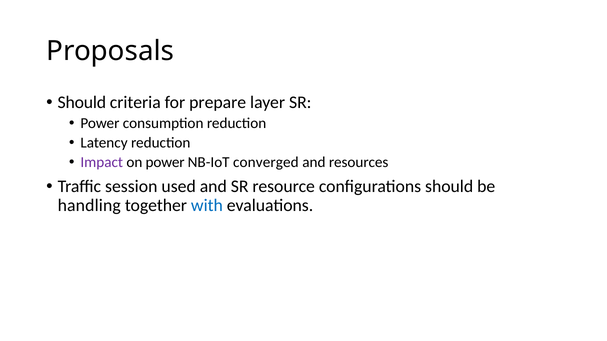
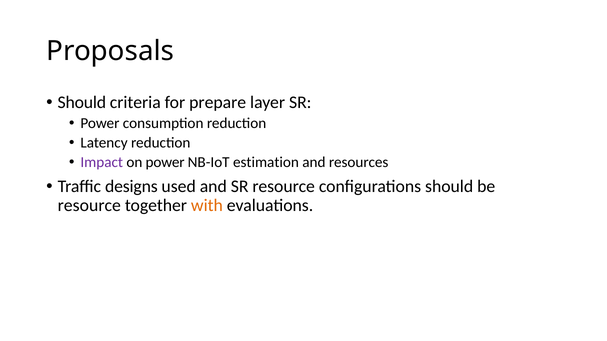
converged: converged -> estimation (266, 163)
session: session -> designs (131, 187)
handling: handling -> resource (89, 206)
with colour: blue -> orange (207, 206)
